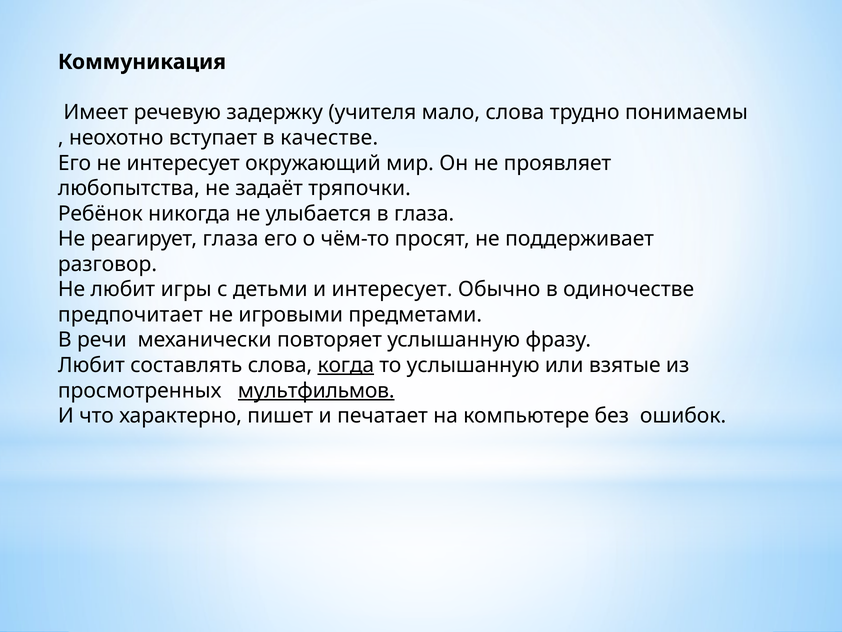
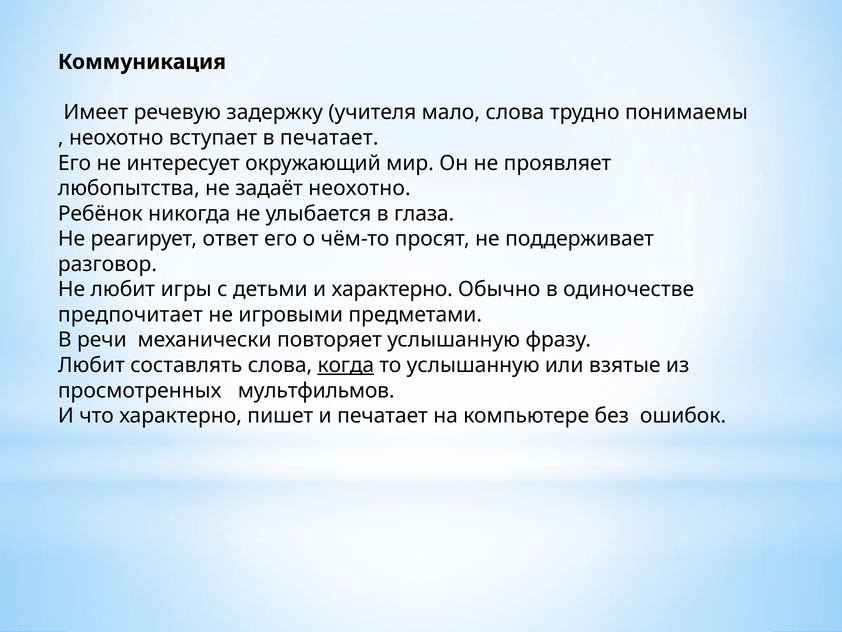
в качестве: качестве -> печатает (329, 138)
задаёт тряпочки: тряпочки -> неохотно (359, 188)
реагирует глаза: глаза -> ответ (231, 239)
и интересует: интересует -> характерно (392, 289)
мультфильмов underline: present -> none (316, 390)
